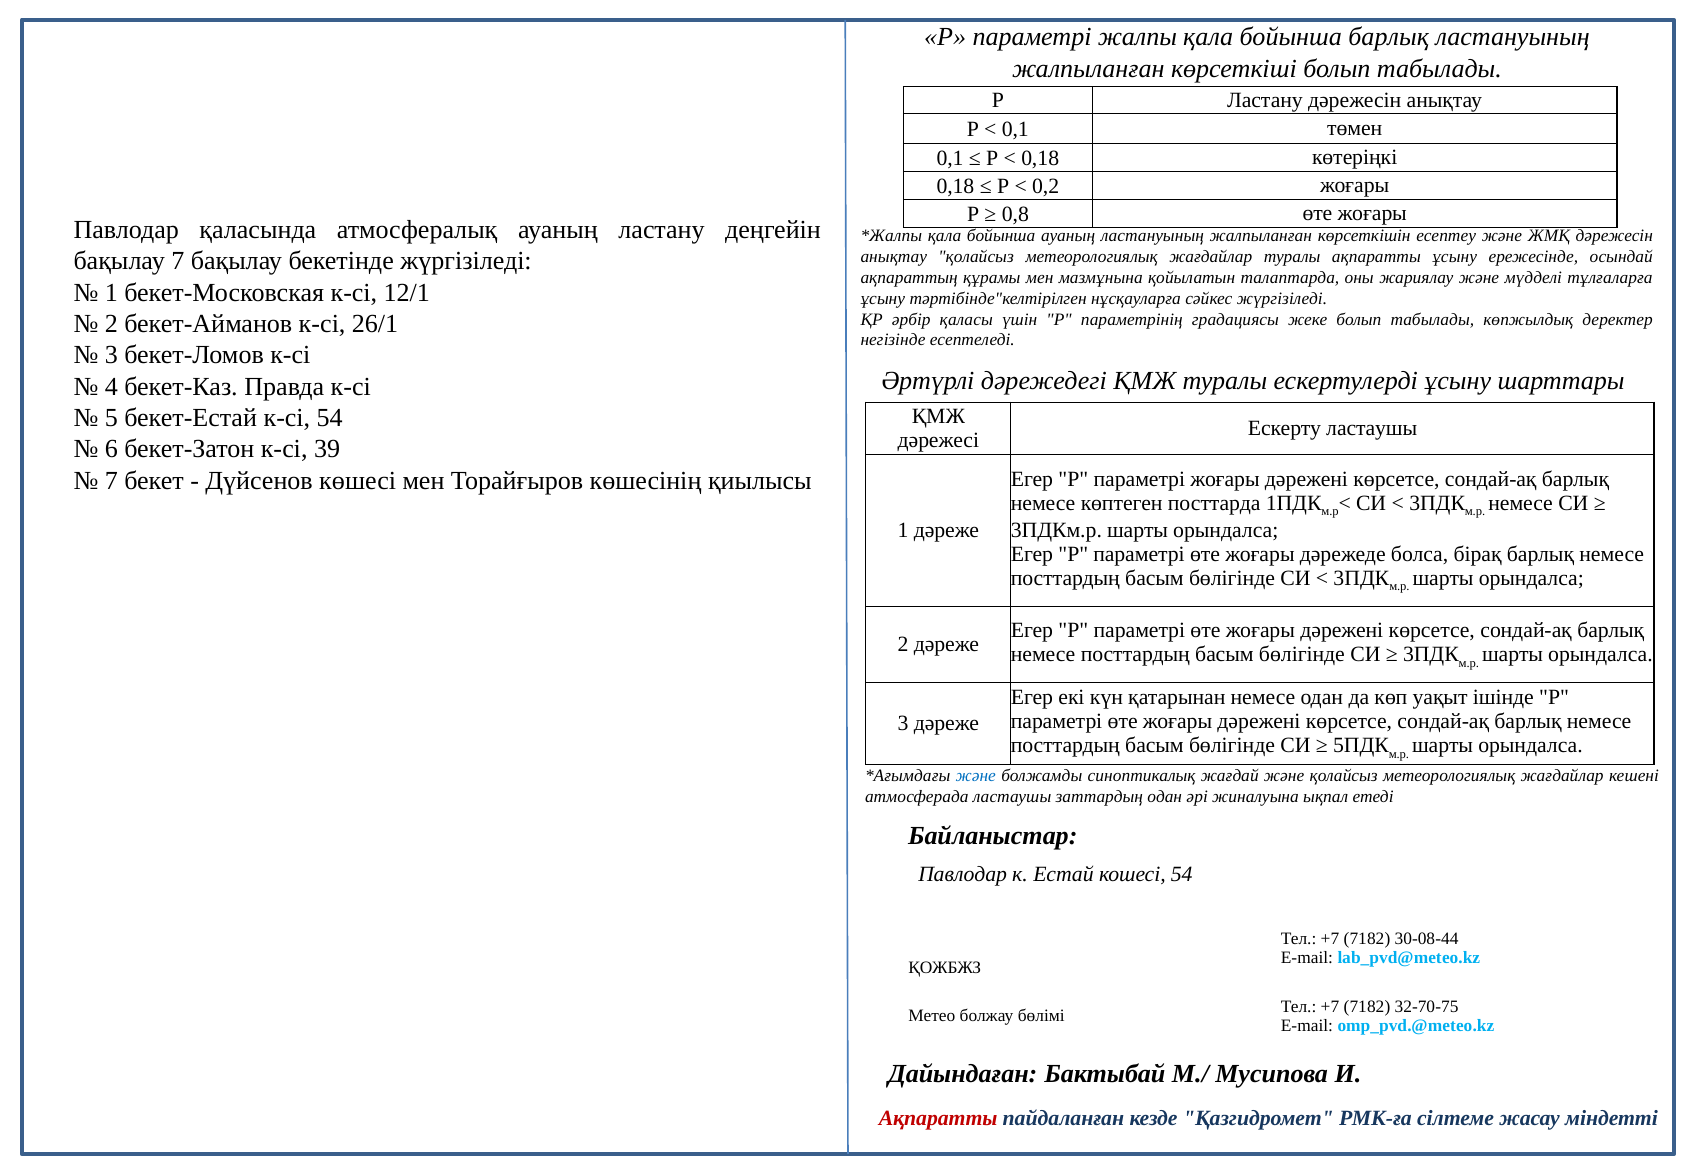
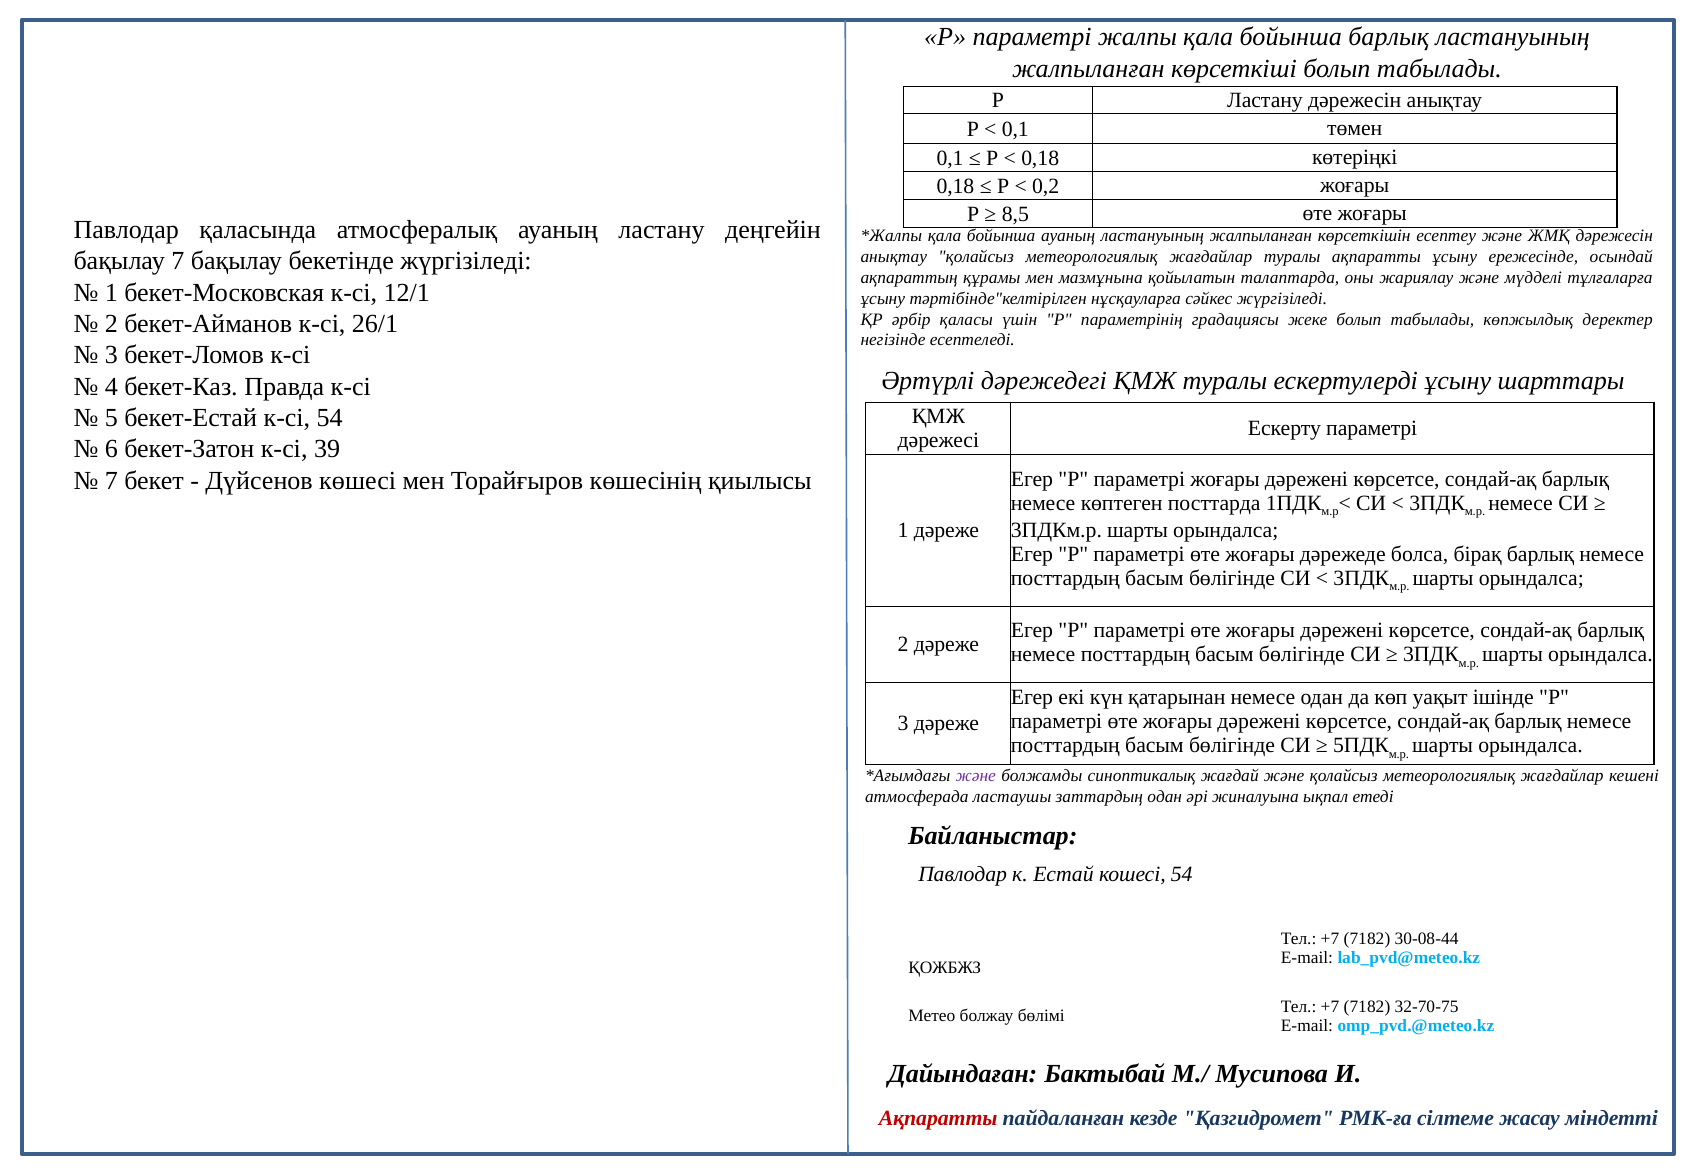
0,8: 0,8 -> 8,5 (1015, 214)
Ескерту ластаушы: ластаушы -> параметрі (1372, 428)
және colour: blue -> purple (976, 776)
